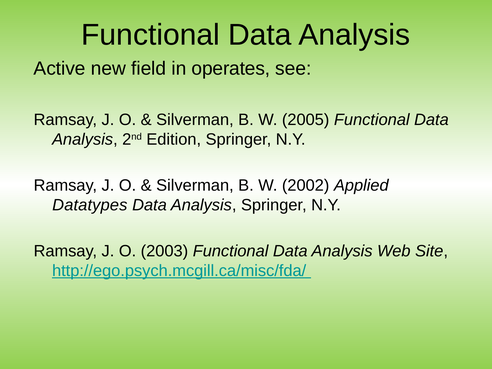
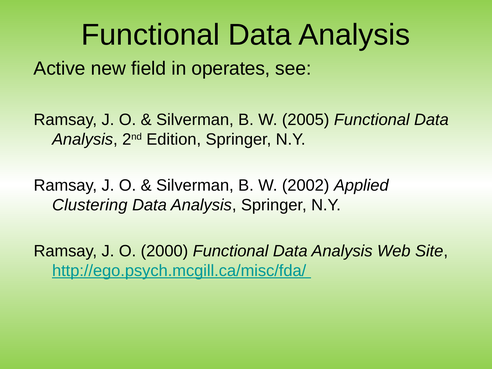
Datatypes: Datatypes -> Clustering (90, 205)
2003: 2003 -> 2000 (164, 251)
